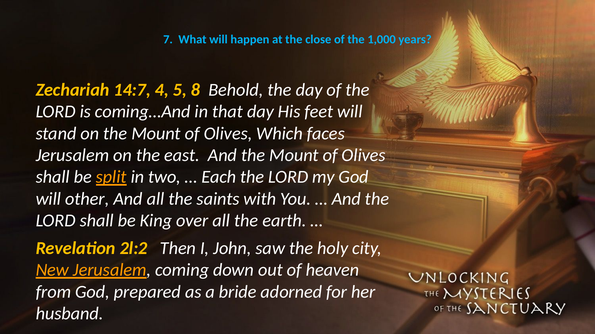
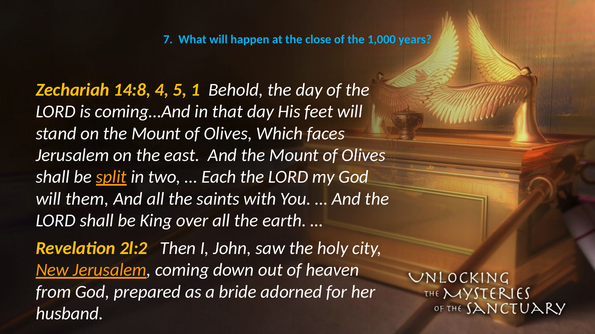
14:7: 14:7 -> 14:8 (132, 90)
8: 8 -> 1 (195, 90)
other: other -> them (87, 199)
